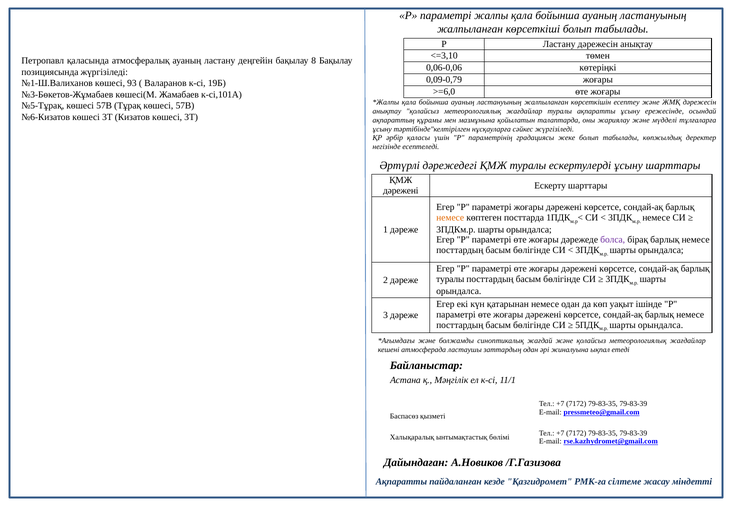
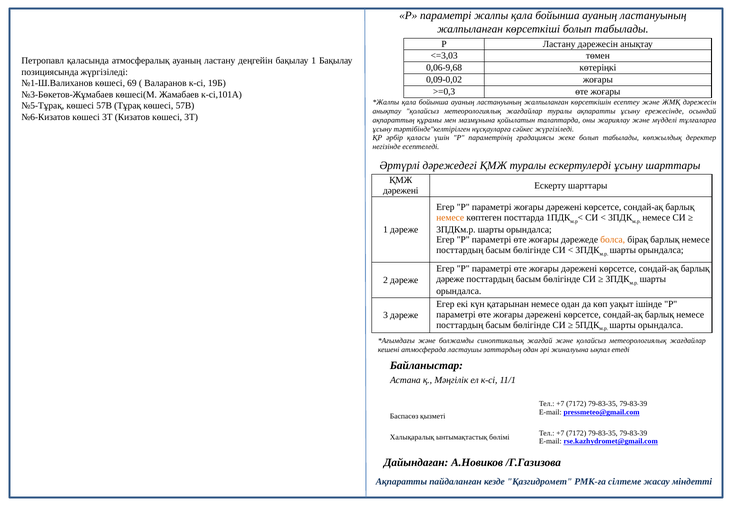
<=3,10: <=3,10 -> <=3,03 (444, 56)
бақылау 8: 8 -> 1 (314, 61)
0,06-0,06: 0,06-0,06 -> 0,06-9,68 (444, 68)
0,09-0,79: 0,09-0,79 -> 0,09-0,02 (444, 80)
93: 93 -> 69 (132, 83)
>=6,0: >=6,0 -> >=0,3 (444, 92)
болса colour: purple -> orange (613, 240)
туралы: туралы -> дәреже (450, 280)
